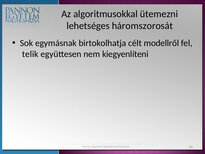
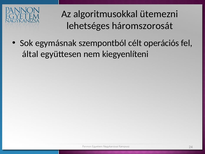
birtokolhatja: birtokolhatja -> szempontból (102, 43)
modellről: modellről -> operációs (161, 43)
telik: telik -> által (30, 54)
